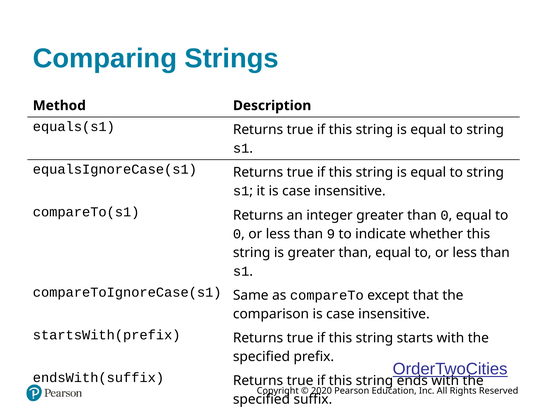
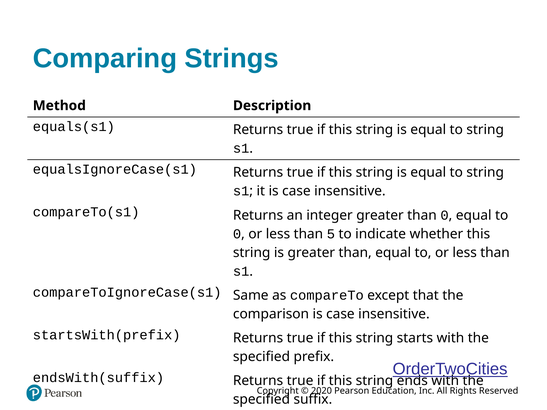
9: 9 -> 5 (331, 234)
